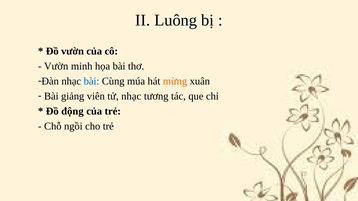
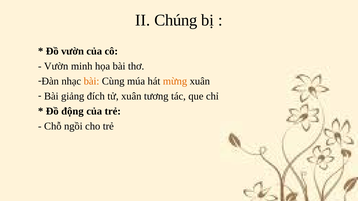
Luông: Luông -> Chúng (176, 20)
bài colour: blue -> orange (92, 81)
viên: viên -> đích (96, 96)
tử nhạc: nhạc -> xuân (131, 96)
